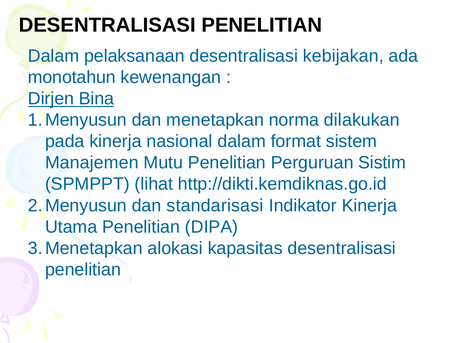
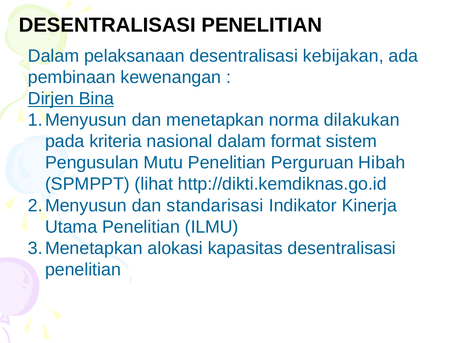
monotahun: monotahun -> pembinaan (72, 77)
pada kinerja: kinerja -> kriteria (116, 141)
Manajemen: Manajemen -> Pengusulan (92, 163)
Sistim: Sistim -> Hibah (382, 163)
DIPA: DIPA -> ILMU (212, 227)
